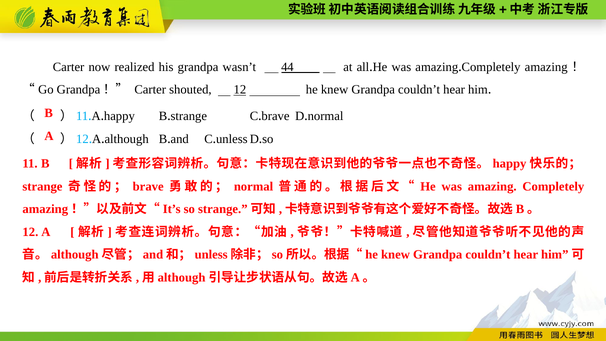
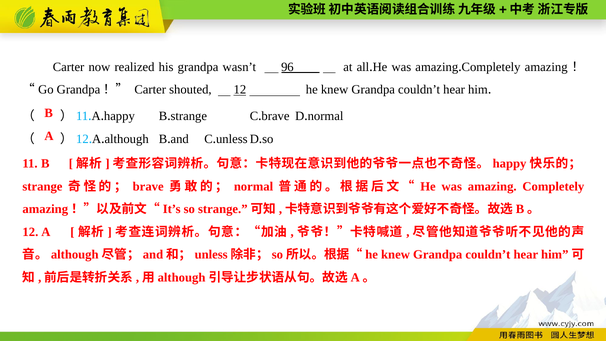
44: 44 -> 96 (287, 67)
